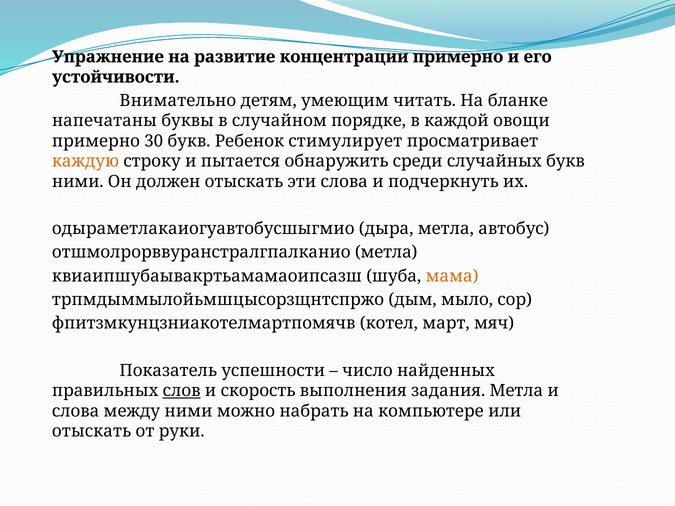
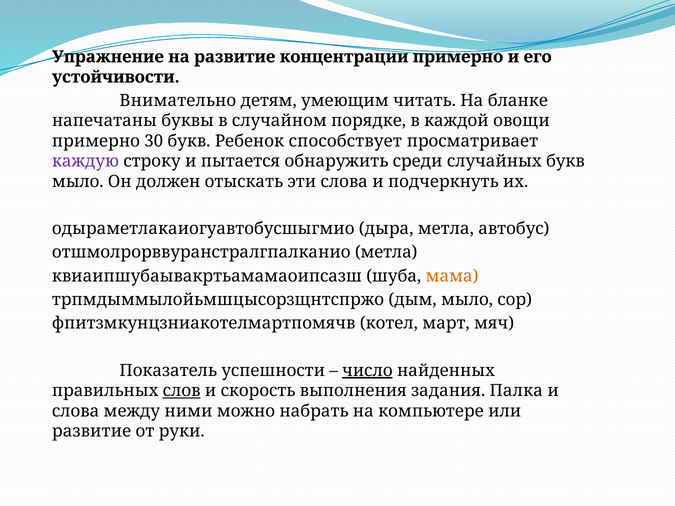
стимулирует: стимулирует -> способствует (345, 141)
каждую colour: orange -> purple (85, 161)
ними: ними -> мыло (78, 182)
число underline: none -> present (367, 371)
задания Метла: Метла -> Палка (516, 391)
отыскать: отыскать -> развитие (92, 431)
